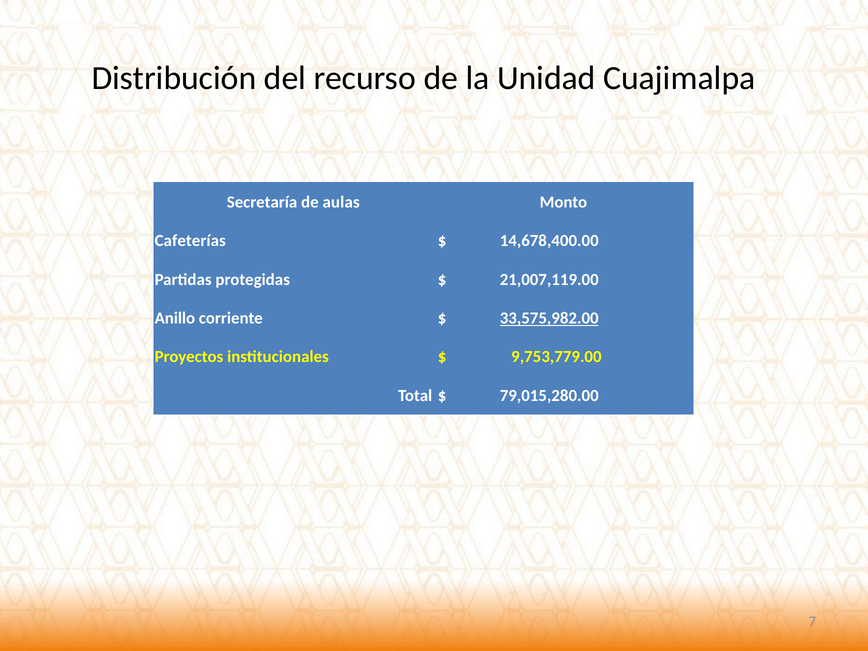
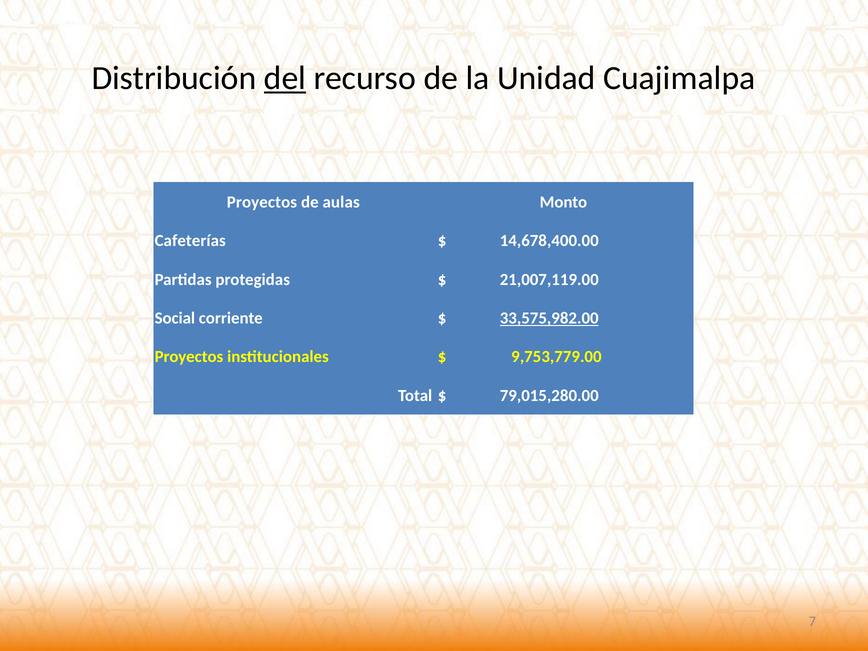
del underline: none -> present (285, 78)
Secretaría: Secretaría -> Proyectos (262, 202)
Anillo: Anillo -> Social (175, 318)
